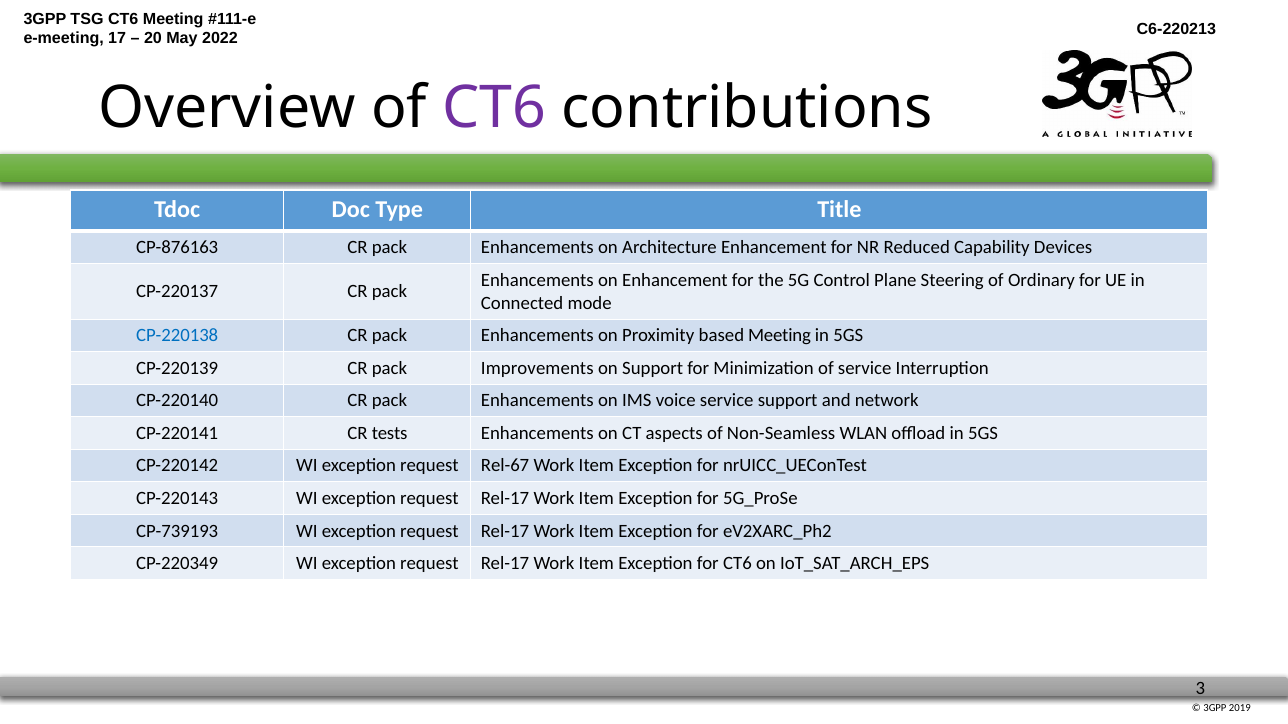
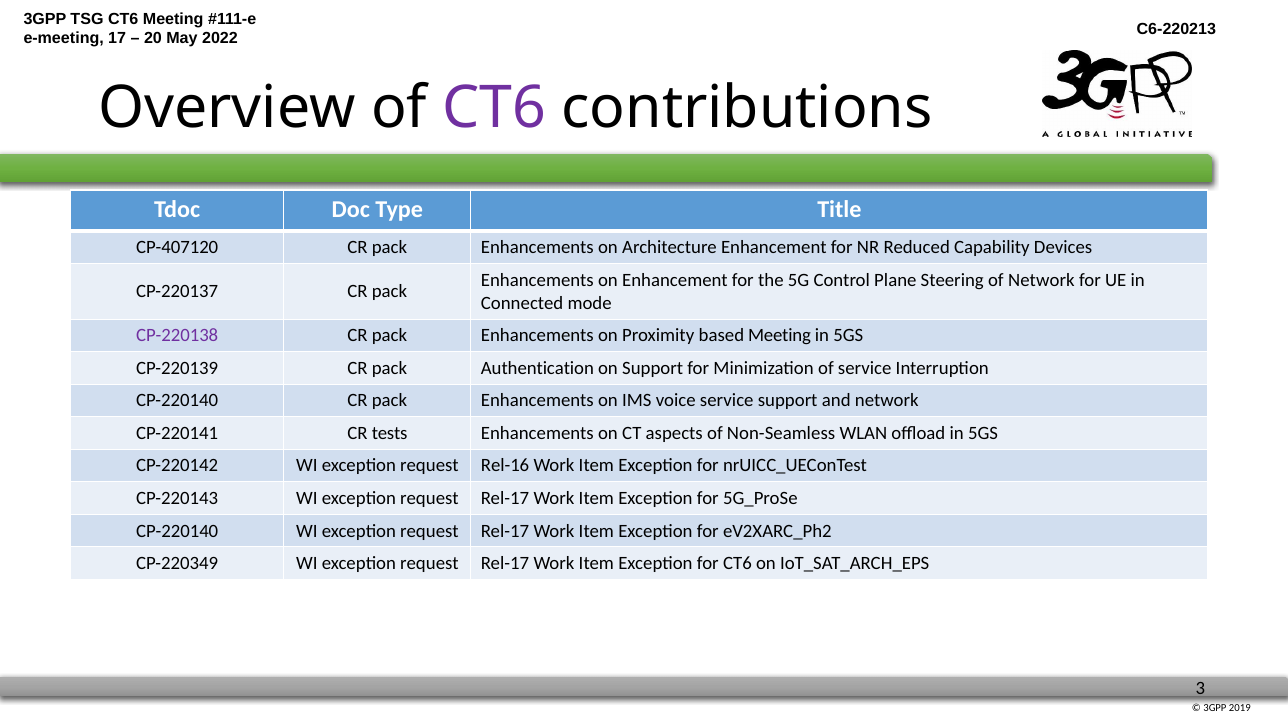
CP-876163: CP-876163 -> CP-407120 (177, 248)
of Ordinary: Ordinary -> Network (1041, 280)
CP-220138 colour: blue -> purple (177, 336)
Improvements: Improvements -> Authentication (537, 368)
Rel-67: Rel-67 -> Rel-16 (505, 466)
CP-739193: CP-739193 -> CP-220140 (177, 531)
